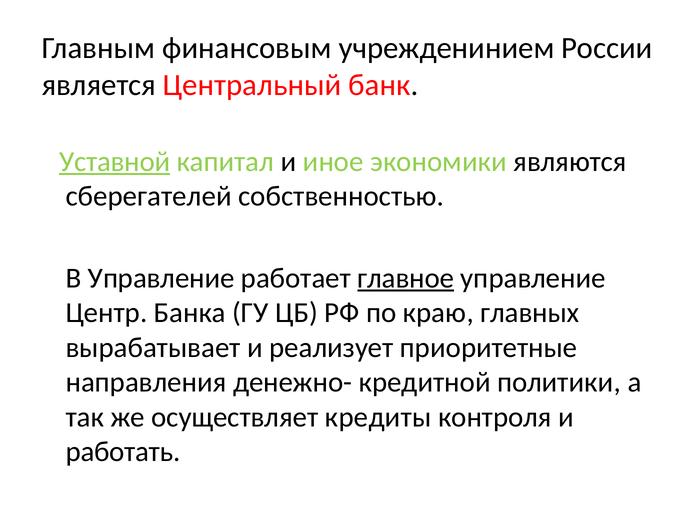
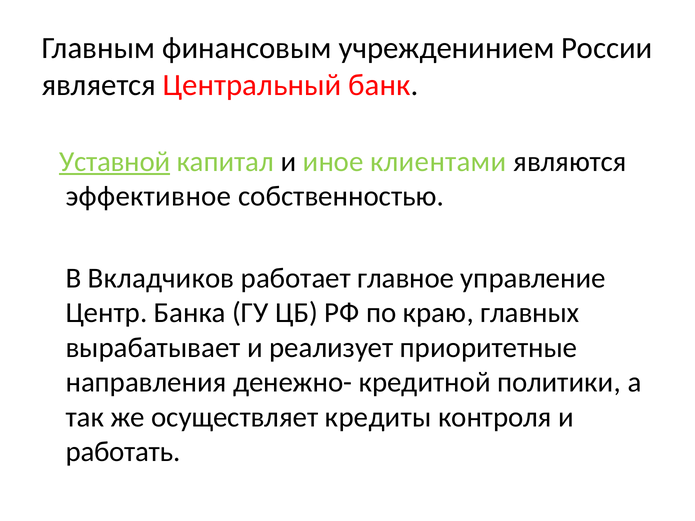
экономики: экономики -> клиентами (438, 162)
сберегателей: сберегателей -> эффективное (149, 196)
В Управление: Управление -> Вкладчиков (161, 278)
главное underline: present -> none (406, 278)
